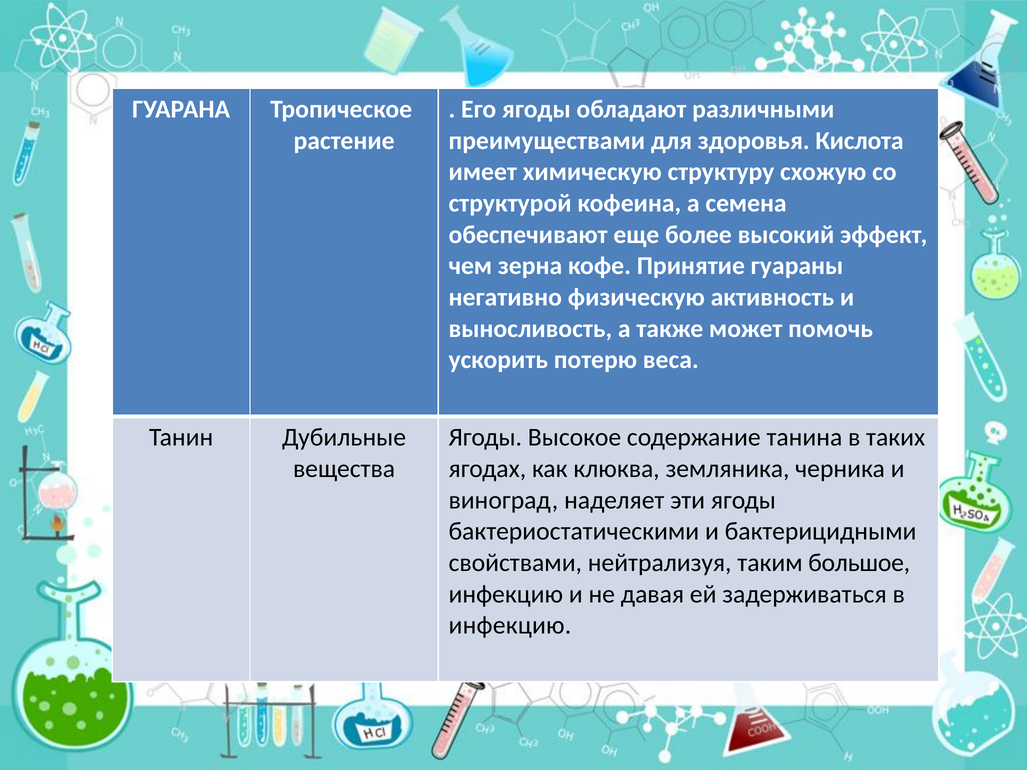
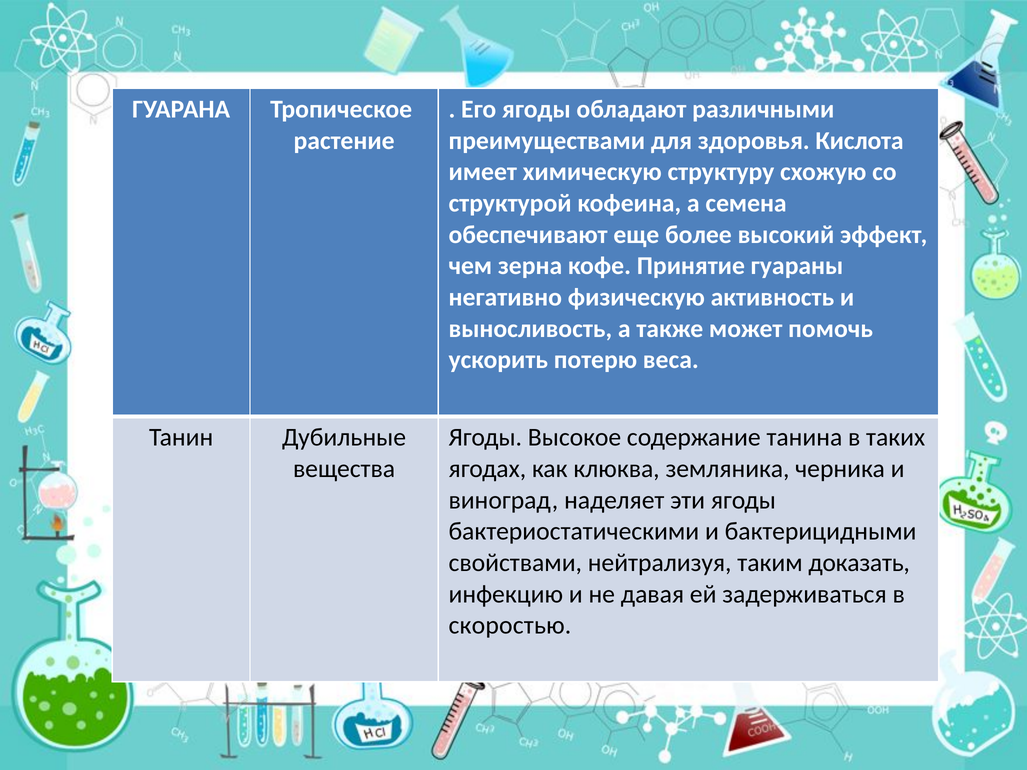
большое: большое -> доказать (859, 563)
инфекцию: инфекцию -> скоростью (510, 626)
